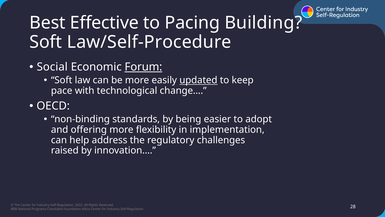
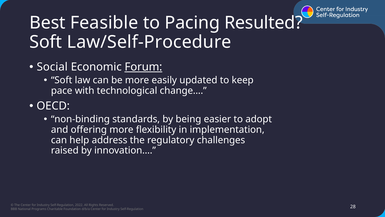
Effective: Effective -> Feasible (104, 23)
Building: Building -> Resulted (264, 23)
updated underline: present -> none (198, 80)
